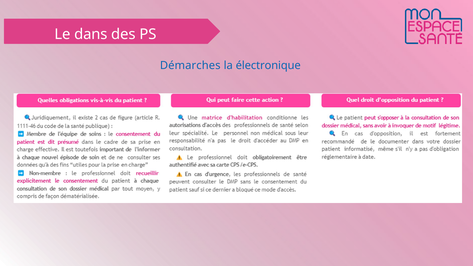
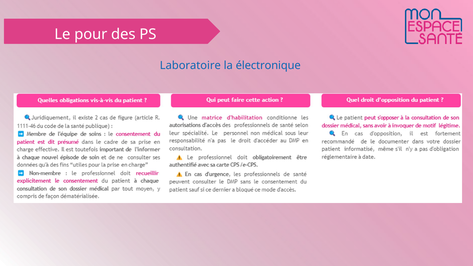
dans: dans -> pour (91, 34)
Démarches: Démarches -> Laboratoire (190, 65)
